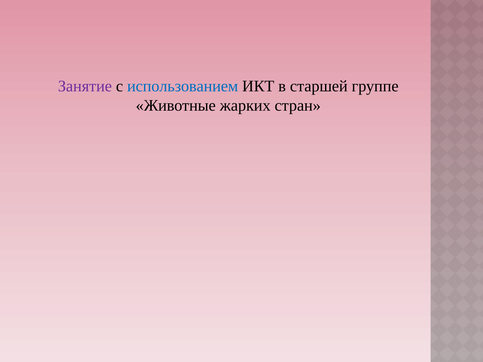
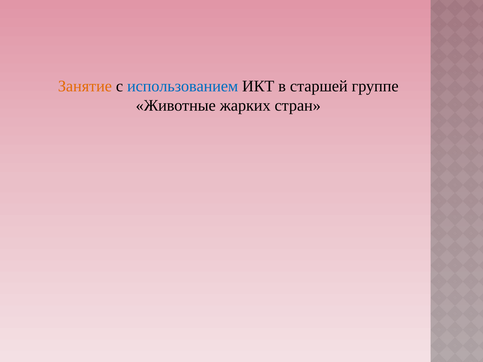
Занятие colour: purple -> orange (85, 86)
